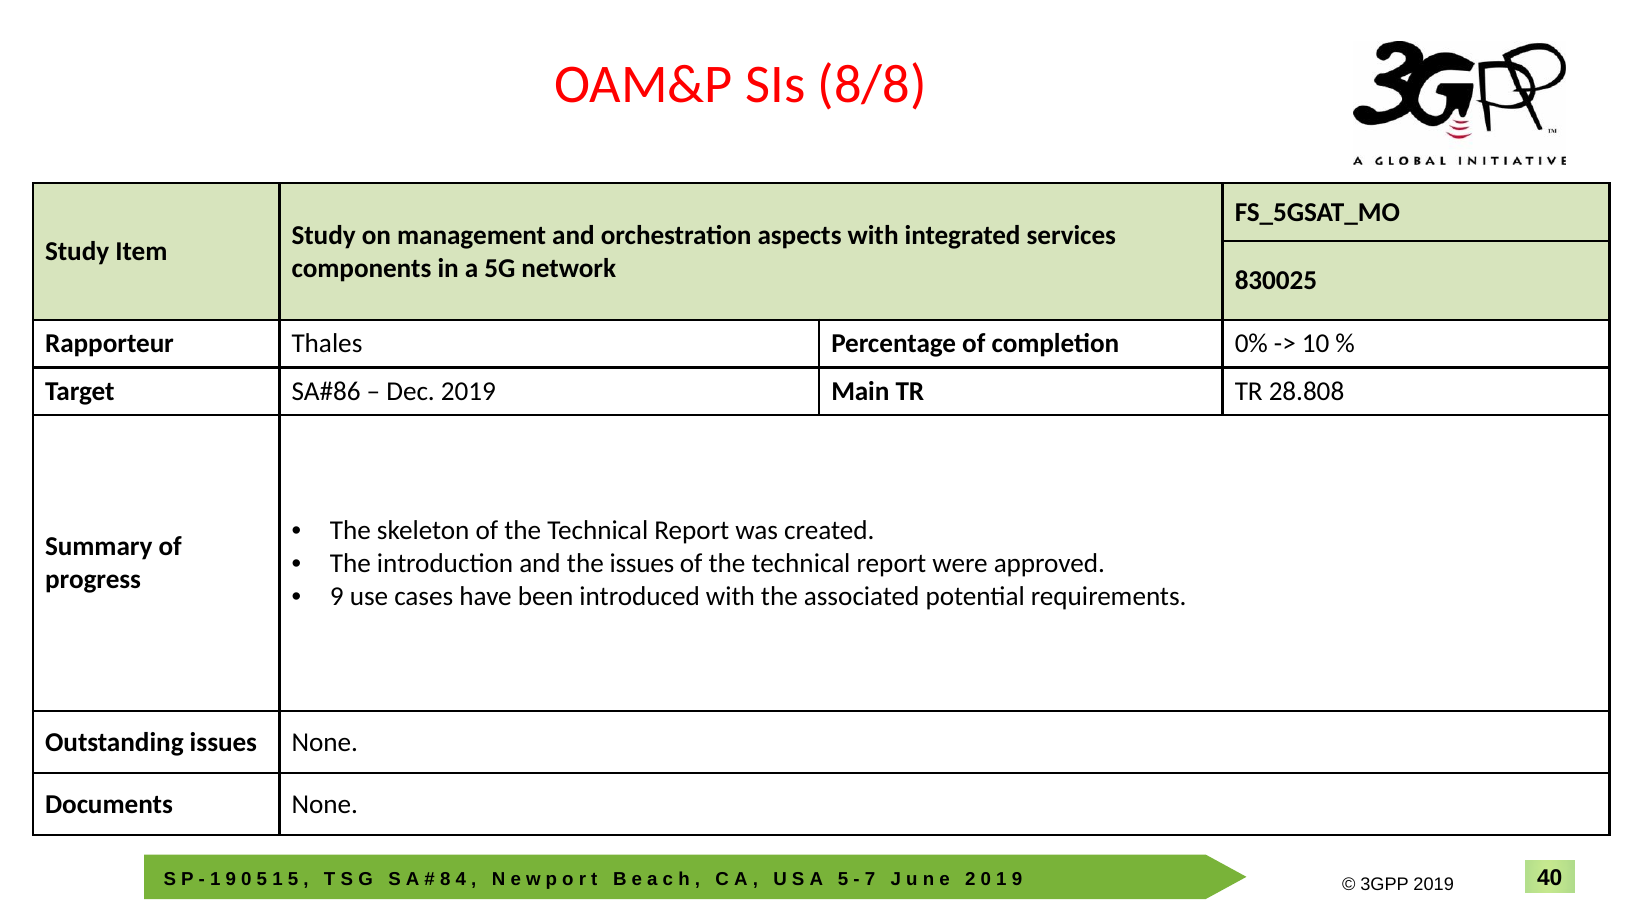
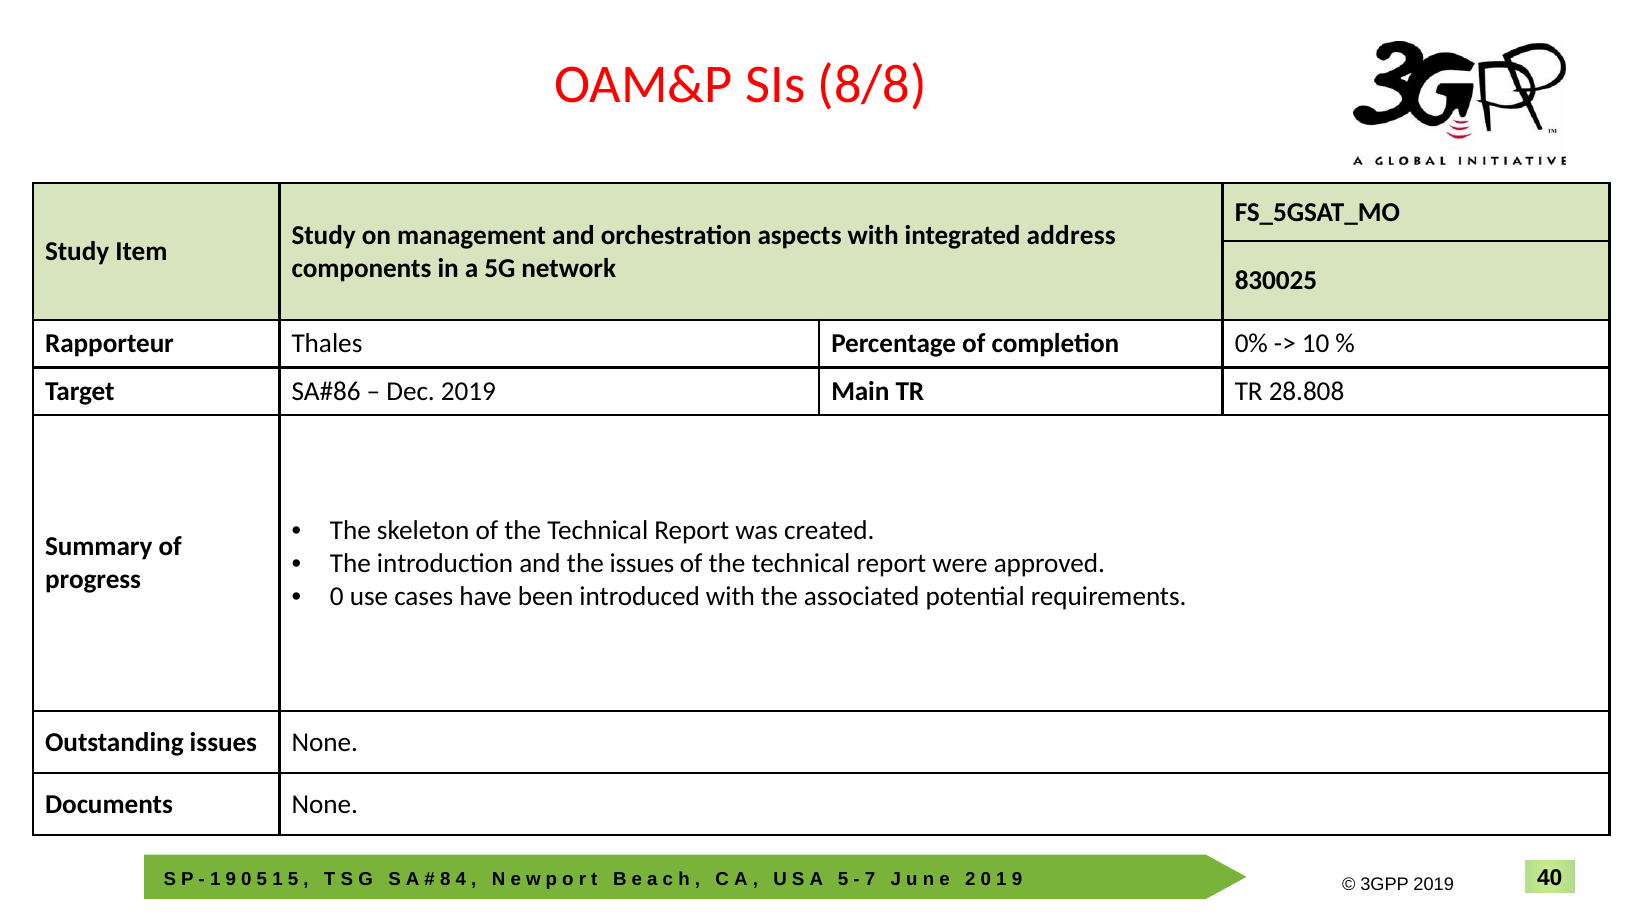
services: services -> address (1071, 235)
9: 9 -> 0 (337, 597)
